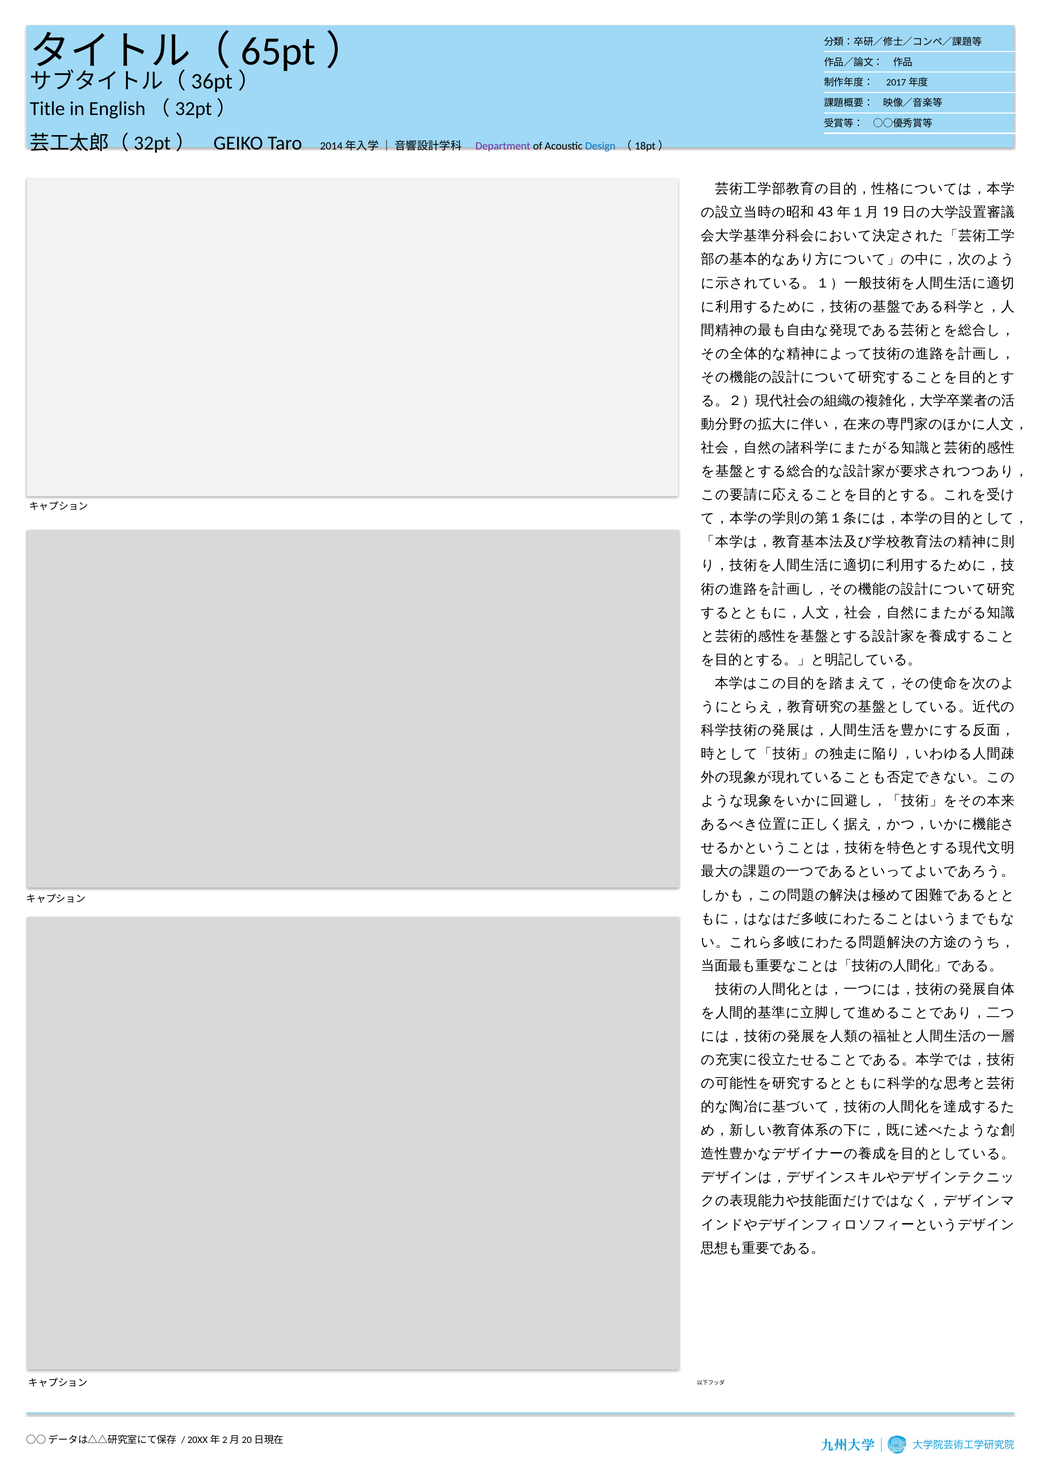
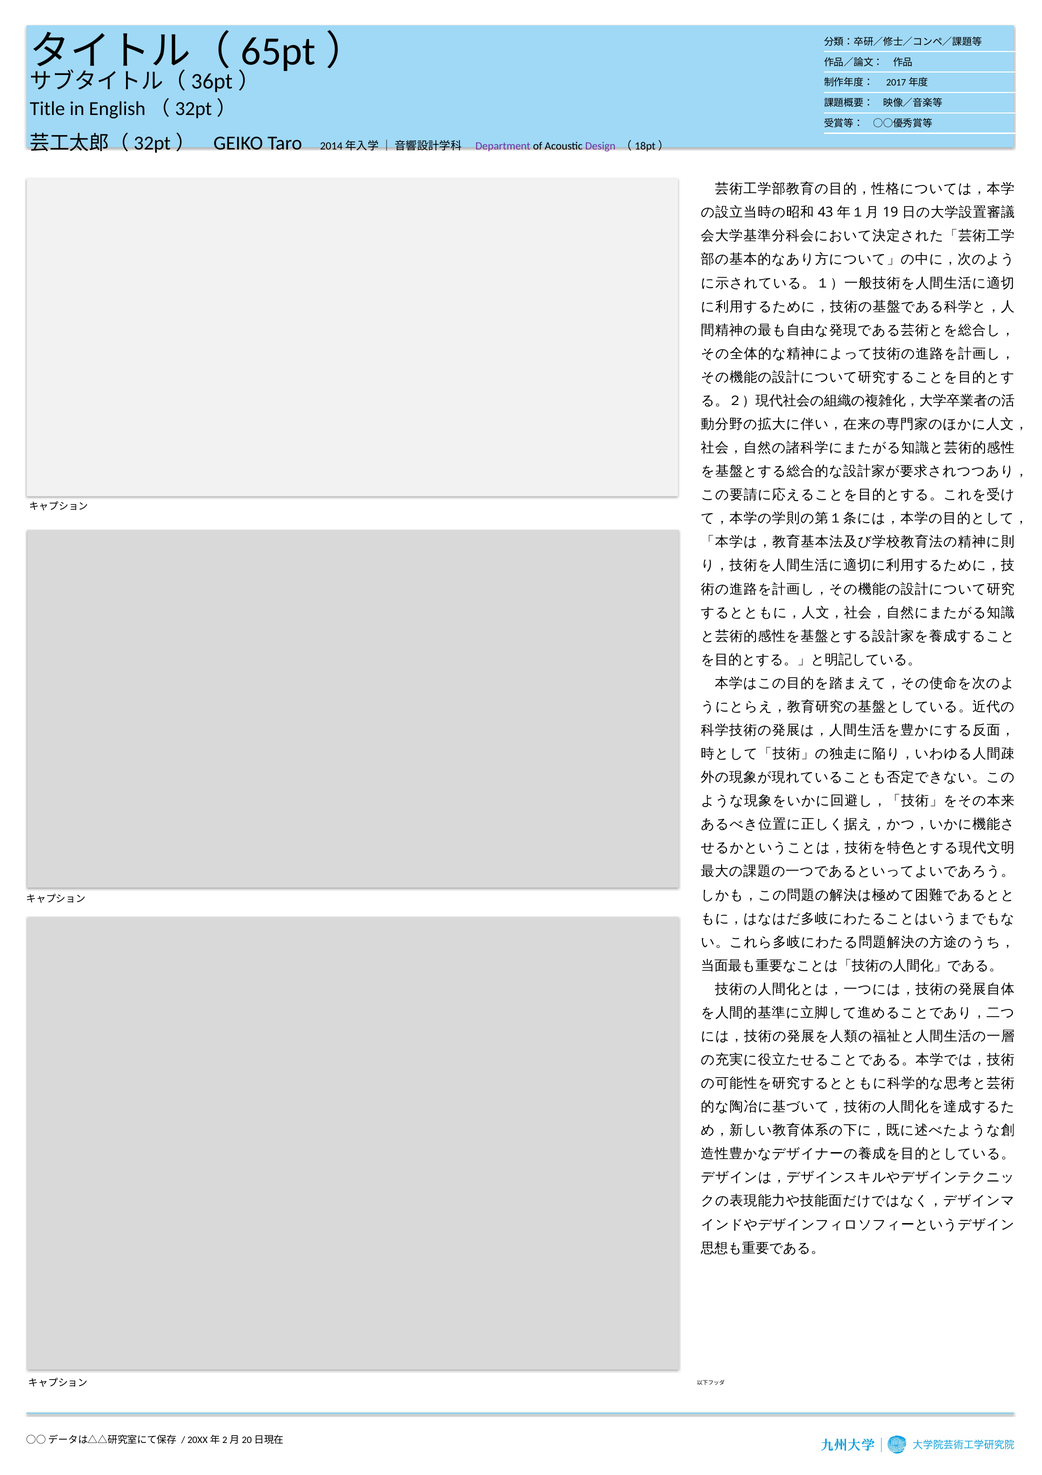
Design colour: blue -> purple (600, 146)
